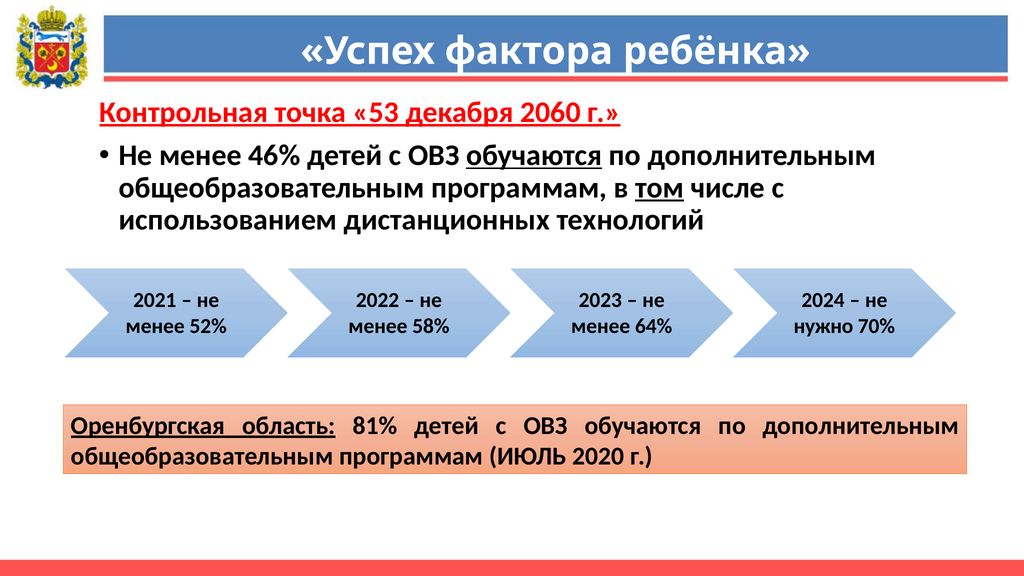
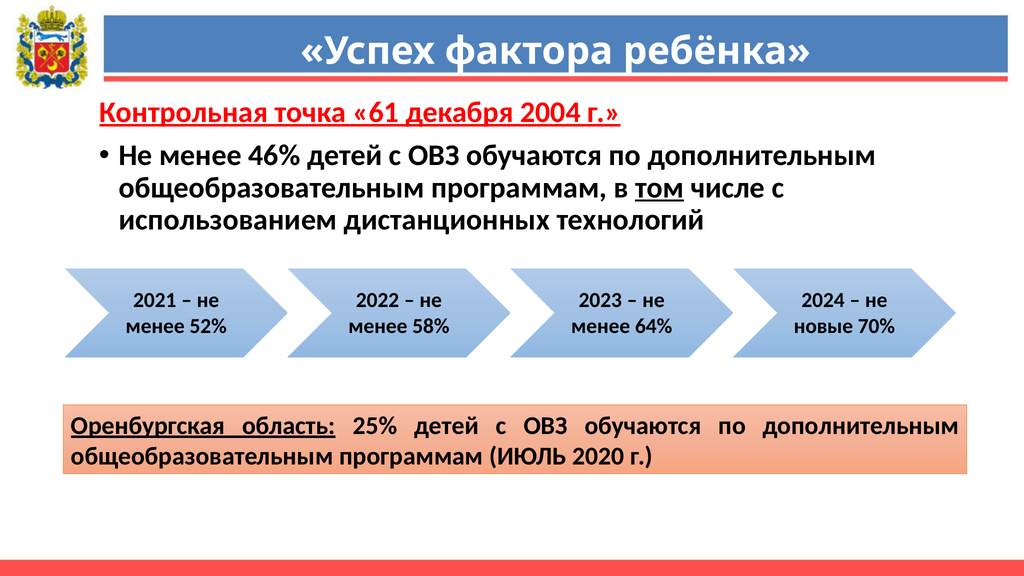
53: 53 -> 61 (376, 112)
2060: 2060 -> 2004 (550, 112)
обучаются underline: present -> none (534, 155)
нужно: нужно -> новые (823, 326)
81%: 81% -> 25% (375, 426)
